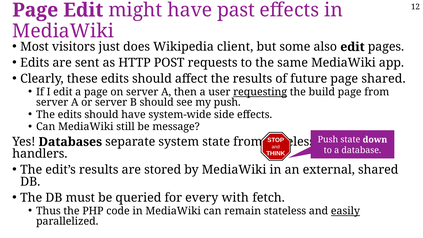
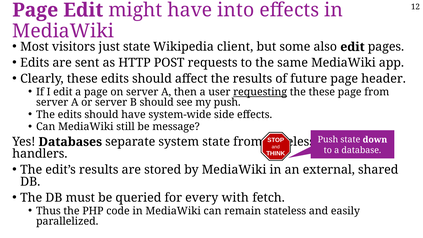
past: past -> into (236, 10)
just does: does -> state (137, 47)
page shared: shared -> header (384, 79)
the build: build -> these (322, 92)
easily underline: present -> none (345, 211)
